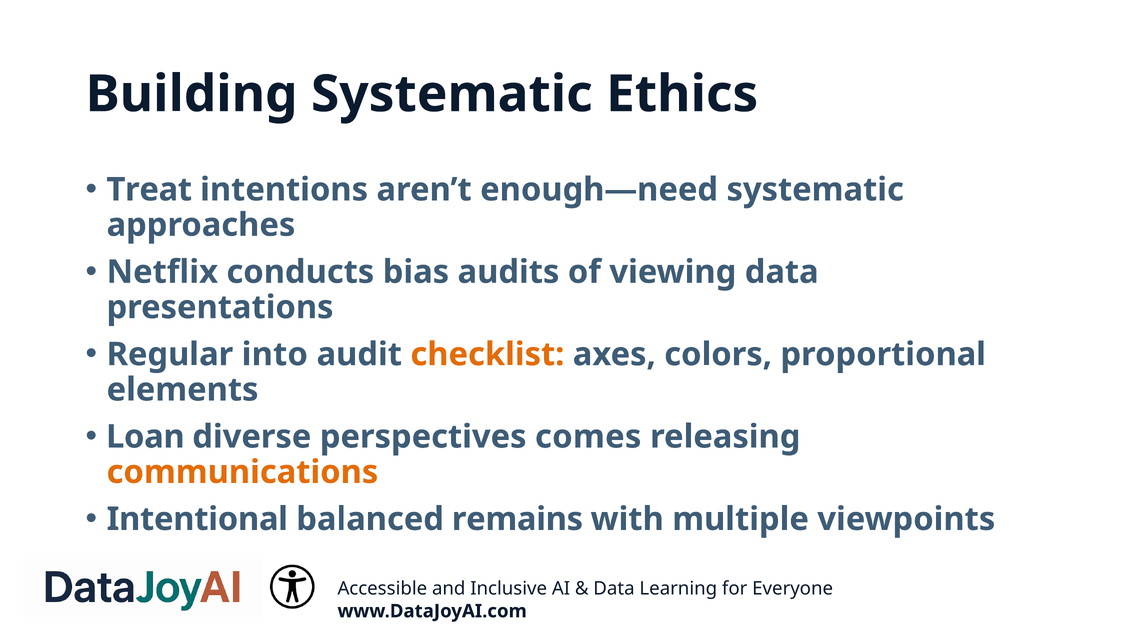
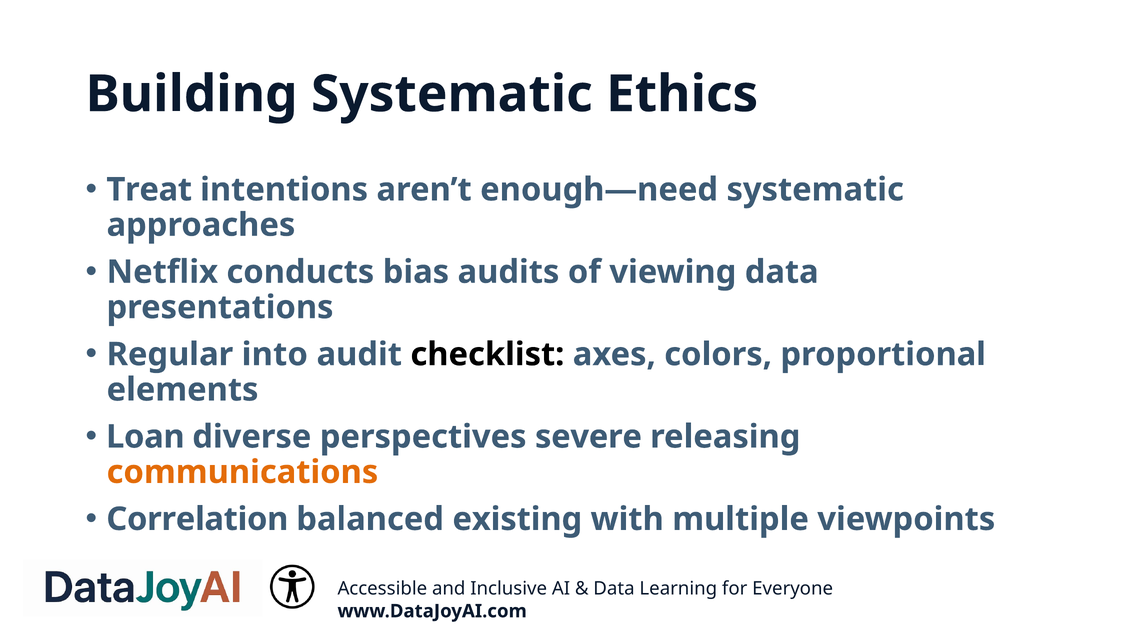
checklist colour: orange -> black (487, 354)
comes: comes -> severe (588, 437)
Intentional: Intentional -> Correlation (197, 519)
remains: remains -> existing (517, 519)
